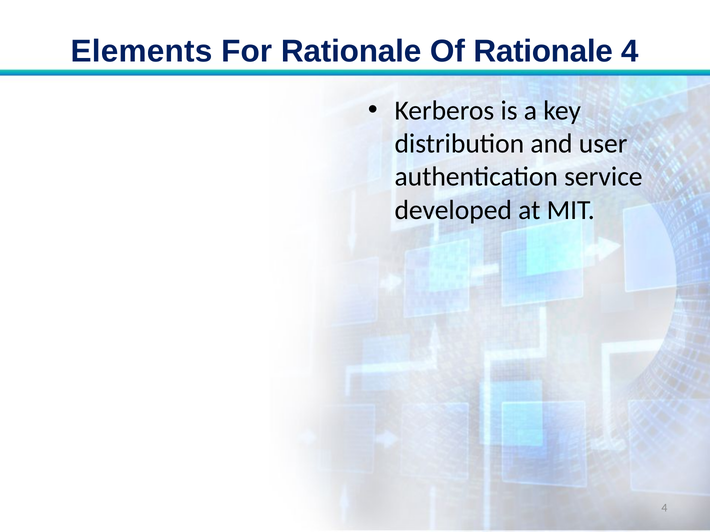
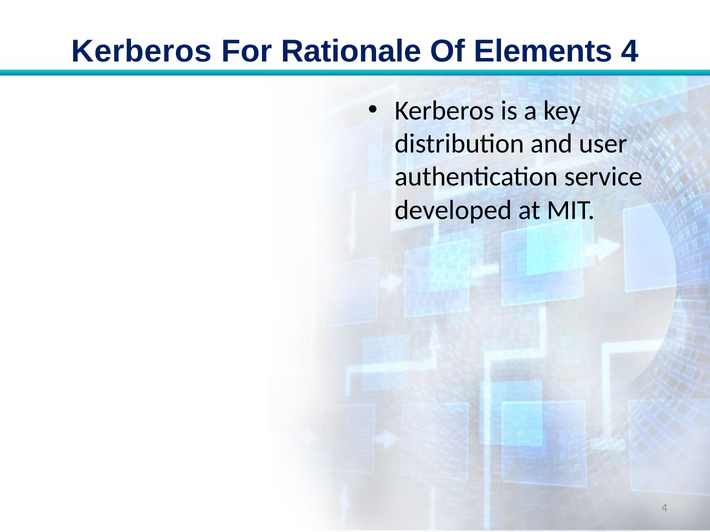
Elements: Elements -> Kerberos (141, 51)
Of Rationale: Rationale -> Elements (543, 51)
